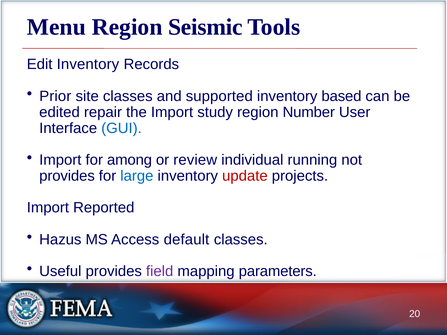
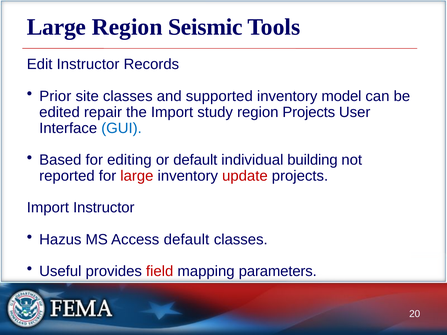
Menu: Menu -> Large (56, 27)
Edit Inventory: Inventory -> Instructor (88, 64)
based: based -> model (341, 96)
region Number: Number -> Projects (309, 112)
Import: Import -> Based (60, 160)
among: among -> editing (129, 160)
or review: review -> default (195, 160)
running: running -> building (312, 160)
provides: provides -> reported (67, 176)
large colour: blue -> red (137, 176)
Import Reported: Reported -> Instructor (104, 208)
field colour: purple -> red (160, 271)
